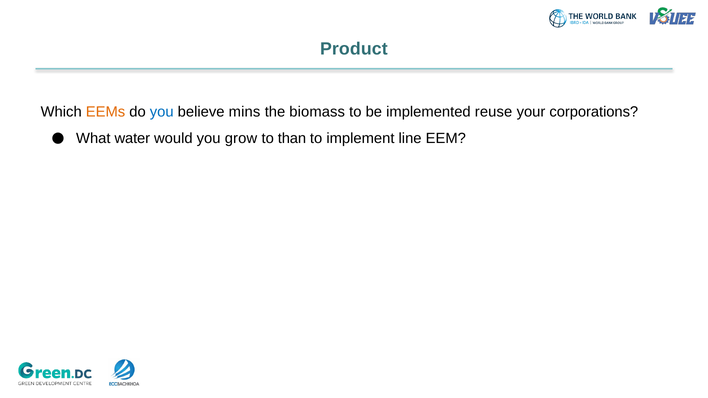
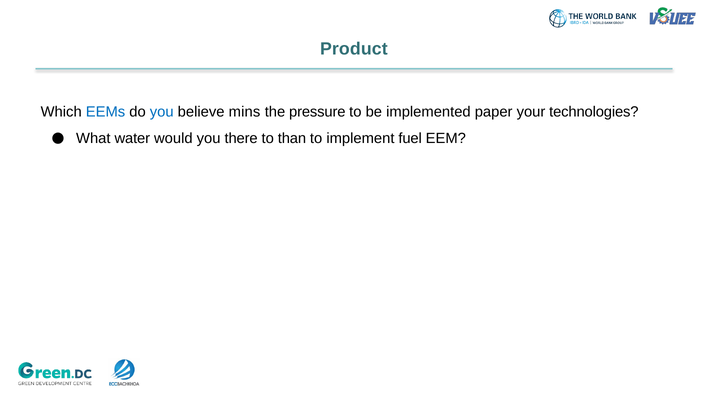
EEMs colour: orange -> blue (106, 112)
biomass: biomass -> pressure (317, 112)
reuse: reuse -> paper (494, 112)
corporations: corporations -> technologies (594, 112)
grow: grow -> there (241, 138)
line: line -> fuel (410, 138)
